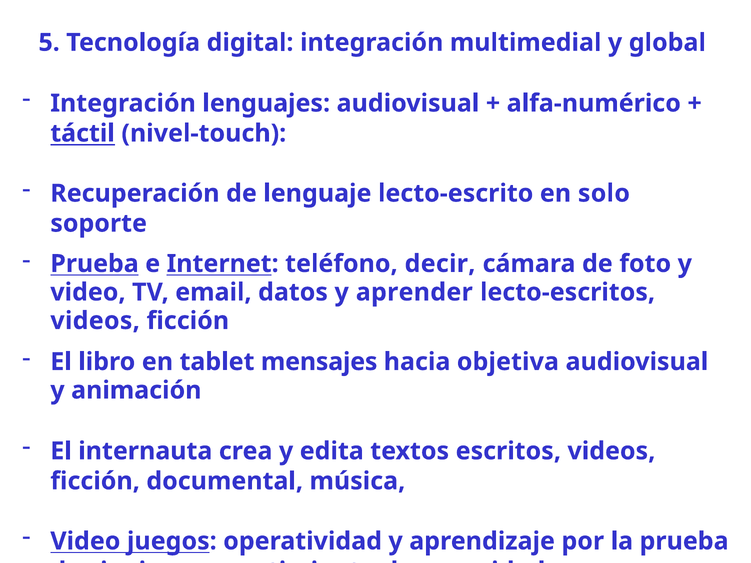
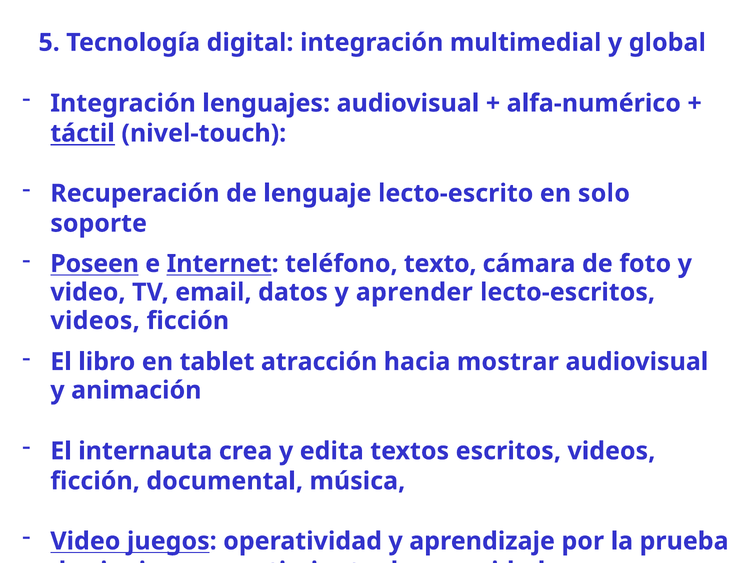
Prueba: Prueba -> Poseen (95, 264)
decir: decir -> texto (440, 264)
mensajes: mensajes -> atracción (319, 362)
objetiva: objetiva -> mostrar (508, 362)
